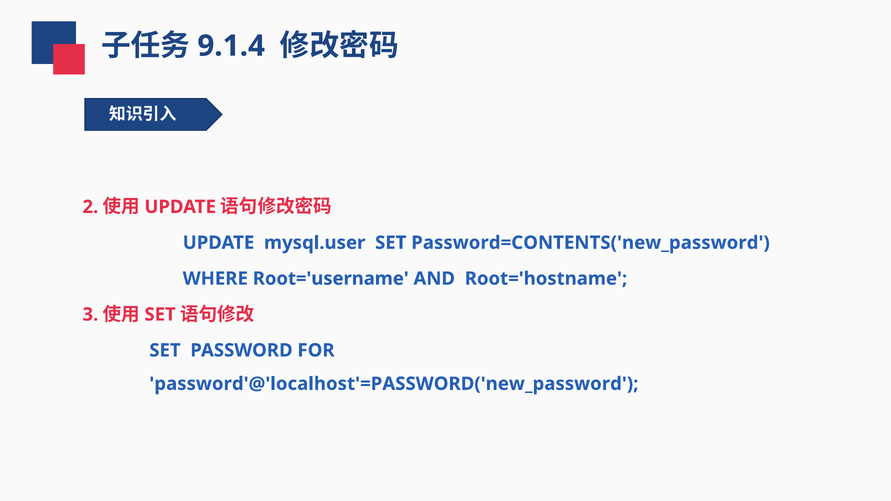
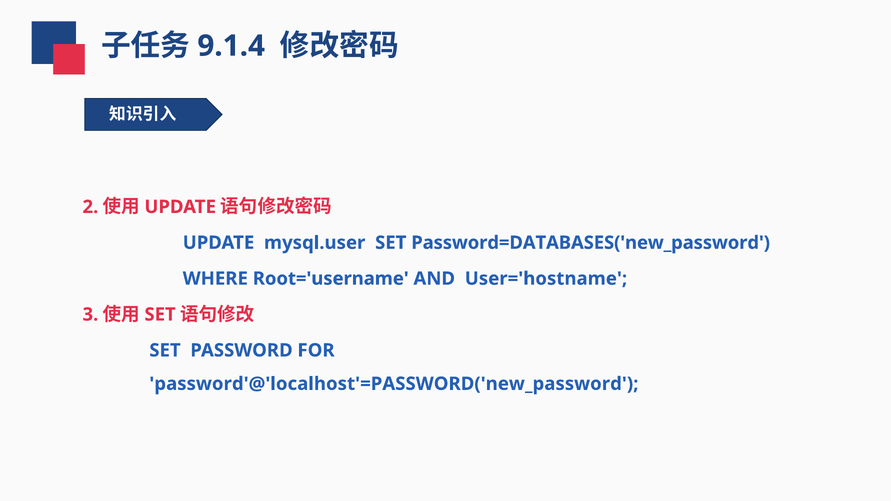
Password=CONTENTS('new_password: Password=CONTENTS('new_password -> Password=DATABASES('new_password (591, 243)
Root='hostname: Root='hostname -> User='hostname (546, 279)
